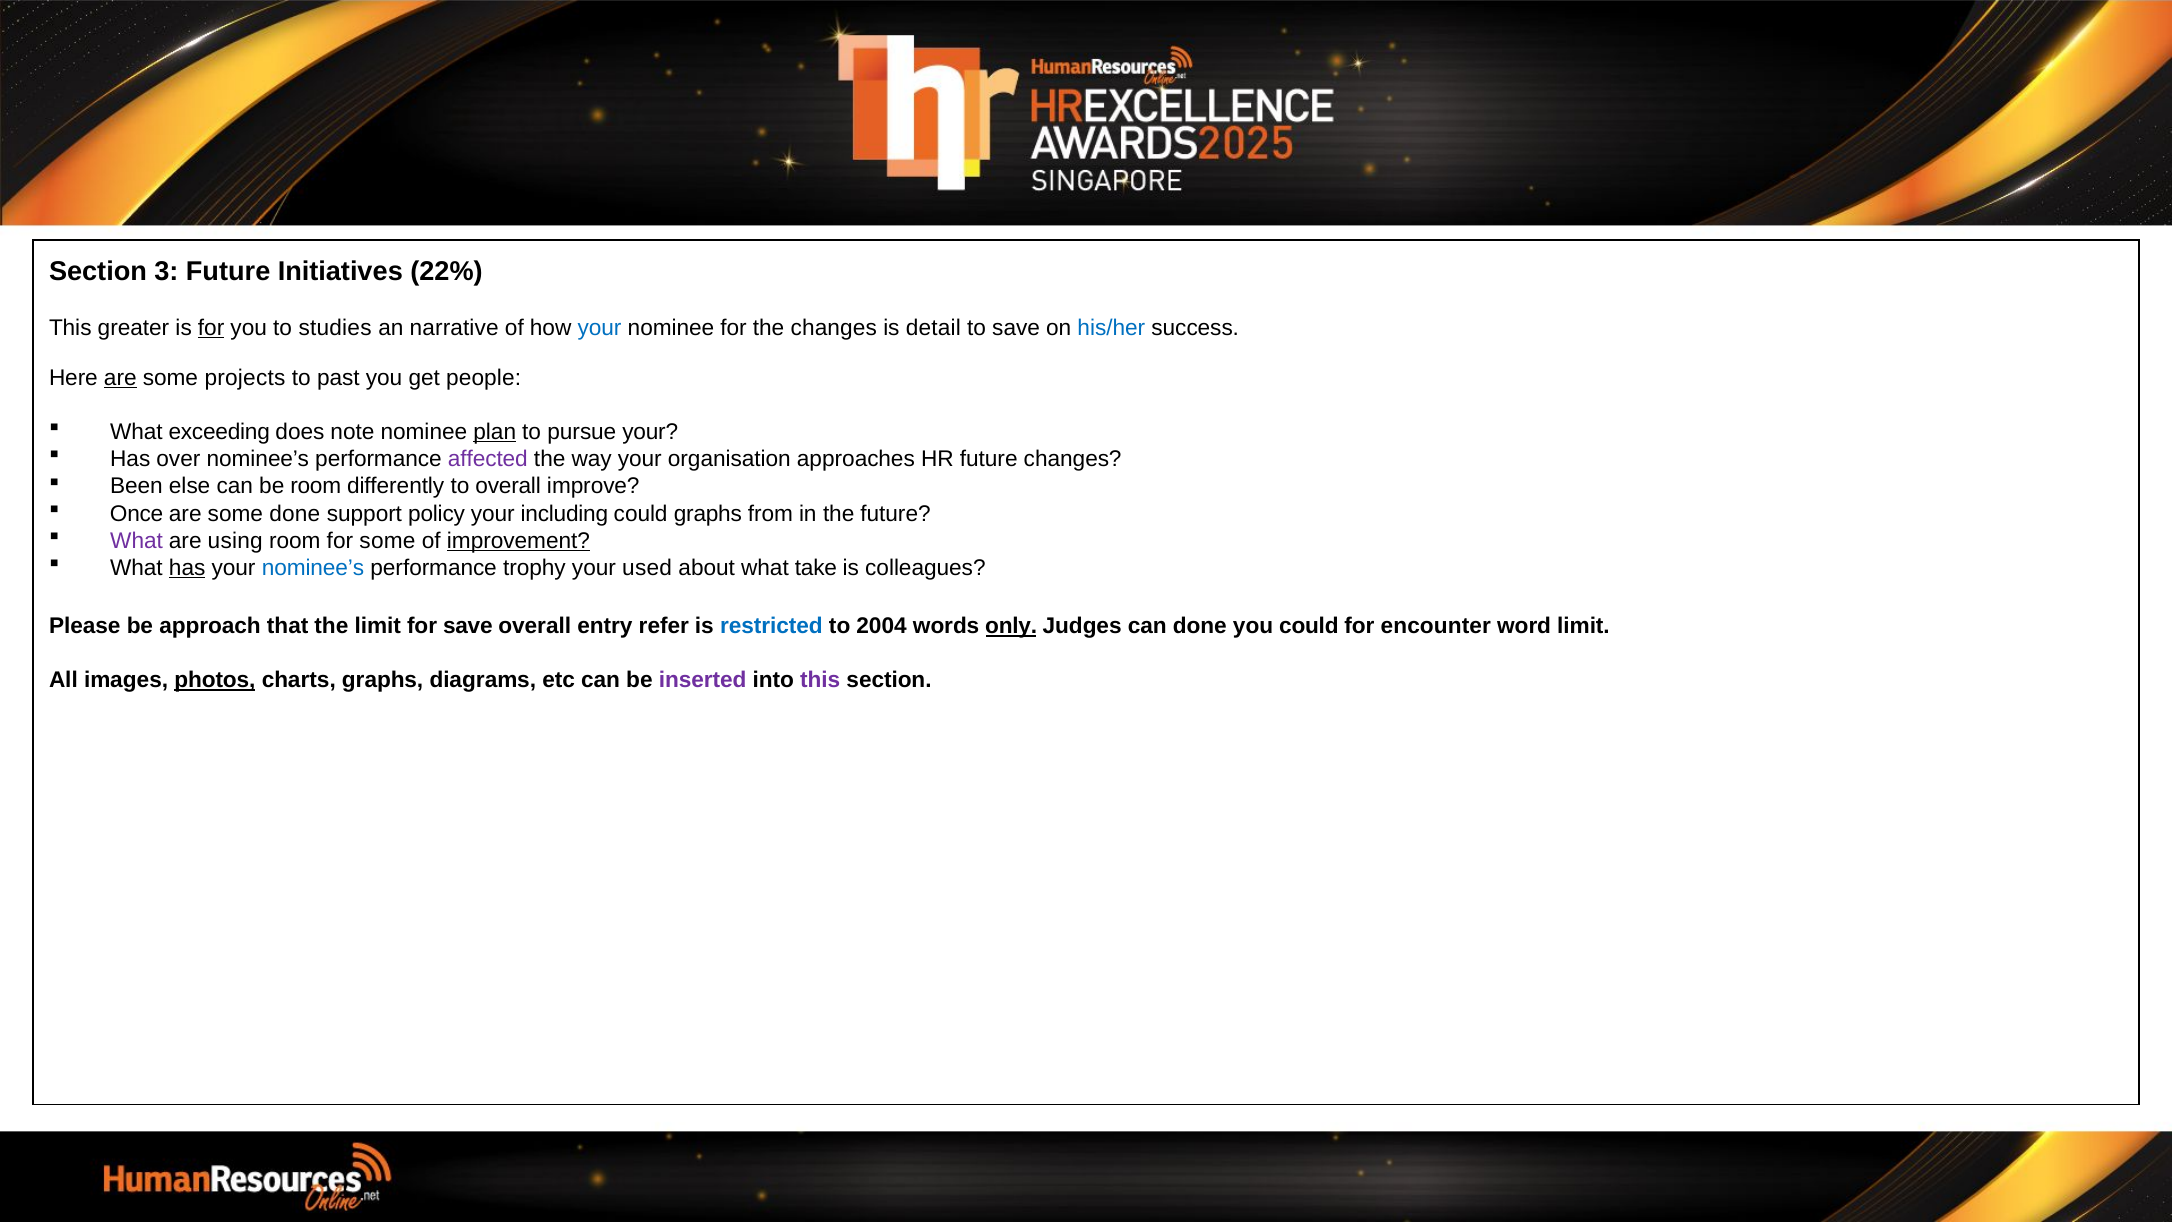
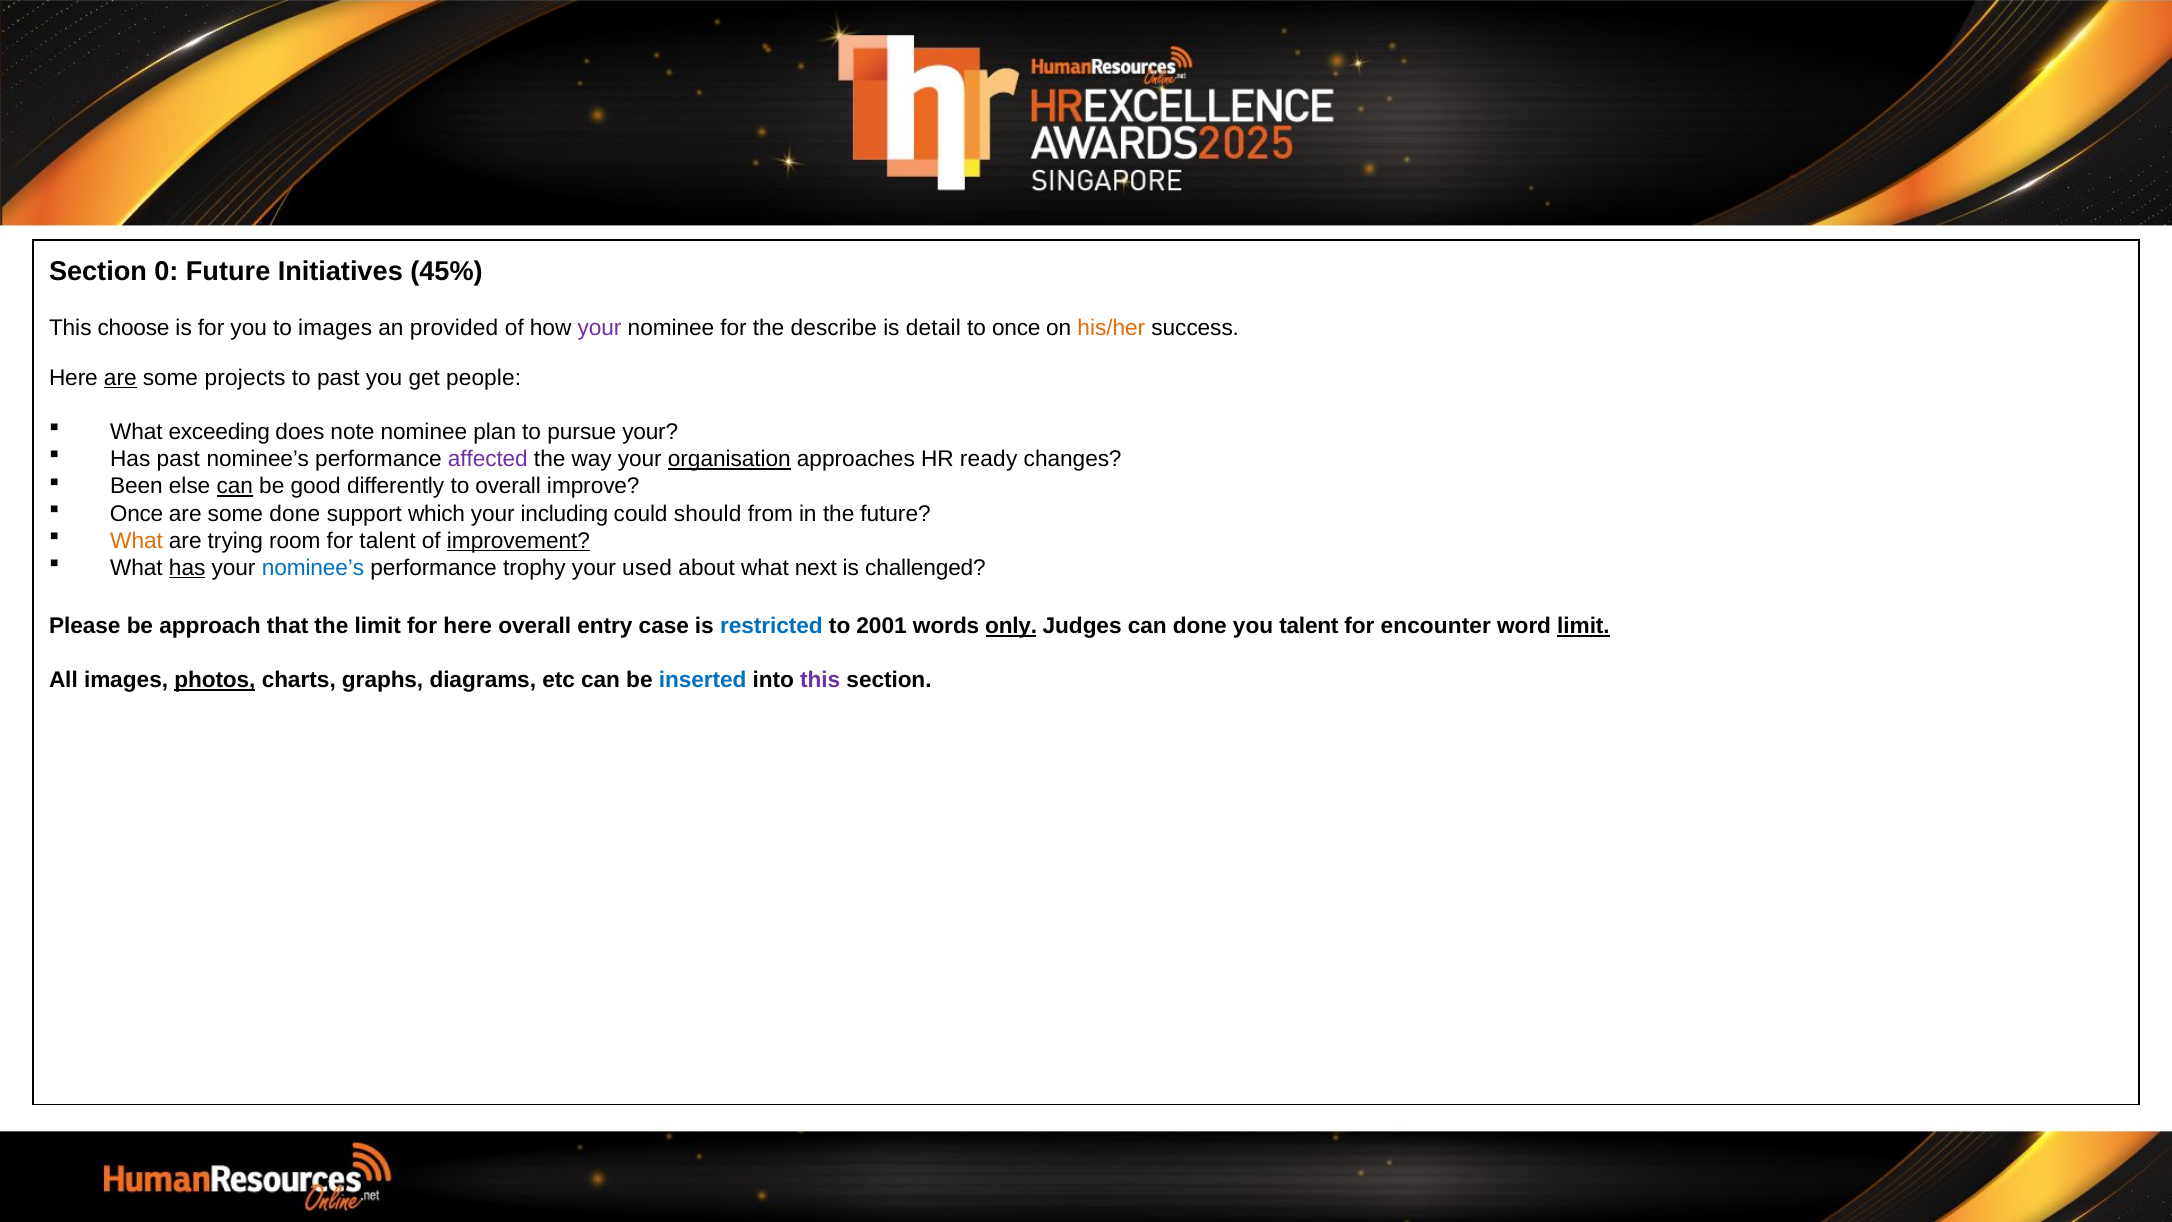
3: 3 -> 0 (166, 271)
22%: 22% -> 45% (447, 271)
greater: greater -> choose (134, 328)
for underline: present -> none (211, 328)
to studies: studies -> images (335, 328)
narrative: narrative -> provided (454, 328)
your colour: blue -> purple (600, 328)
the changes: changes -> describe (834, 328)
to save: save -> once (1016, 328)
his/her colour: blue -> orange (1111, 328)
plan underline: present -> none (495, 432)
Has over: over -> past (178, 459)
organisation underline: none -> present (729, 459)
HR future: future -> ready (989, 459)
can underline: none -> present (235, 486)
be room: room -> good (316, 486)
policy: policy -> which (437, 513)
could graphs: graphs -> should (708, 513)
What colour: purple -> orange (137, 541)
using: using -> trying (235, 541)
for some: some -> talent (387, 541)
take: take -> next (816, 568)
colleagues: colleagues -> challenged (925, 568)
for save: save -> here (468, 626)
refer: refer -> case (664, 626)
2004: 2004 -> 2001 (882, 626)
you could: could -> talent (1309, 626)
limit underline: none -> present (1583, 626)
inserted colour: purple -> blue (703, 680)
